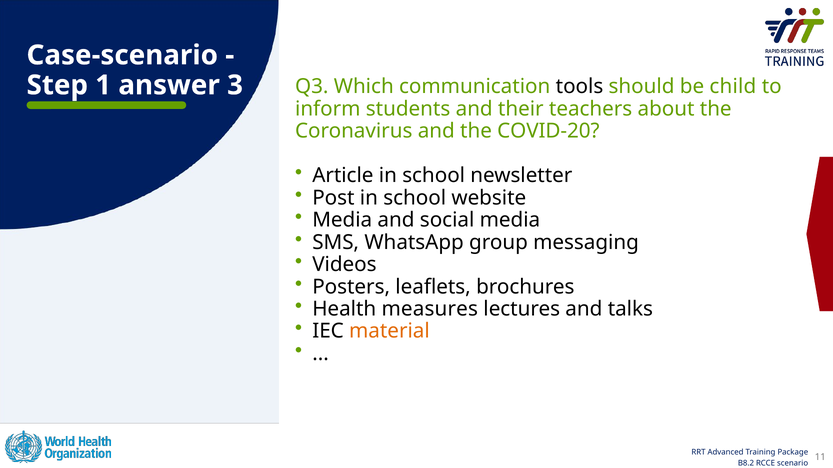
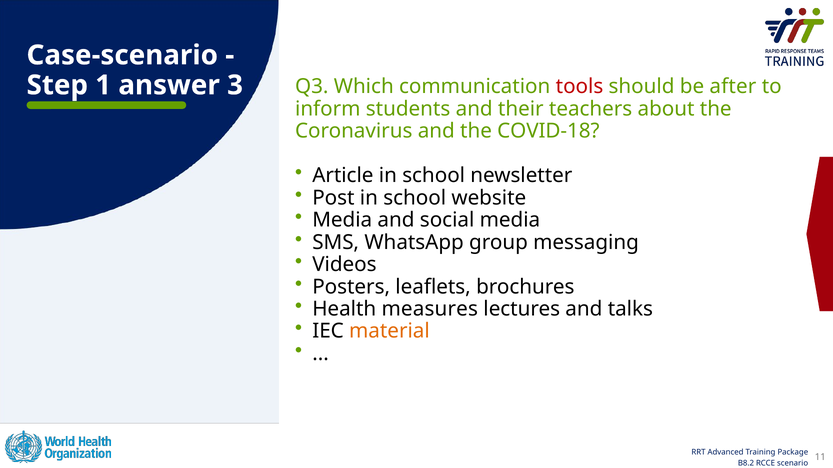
tools colour: black -> red (580, 87)
child: child -> after (733, 87)
COVID-20: COVID-20 -> COVID-18 (548, 131)
